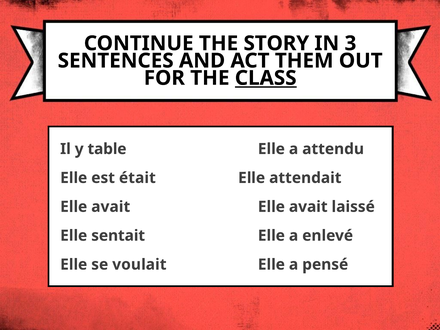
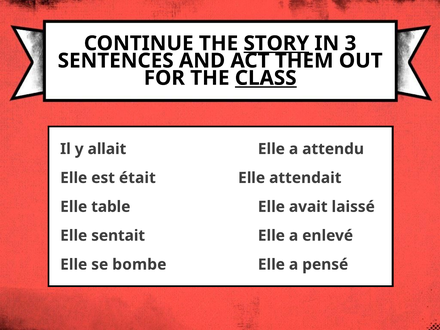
STORY underline: none -> present (276, 43)
table: table -> allait (107, 149)
avait: avait -> table (111, 207)
voulait: voulait -> bombe (139, 264)
